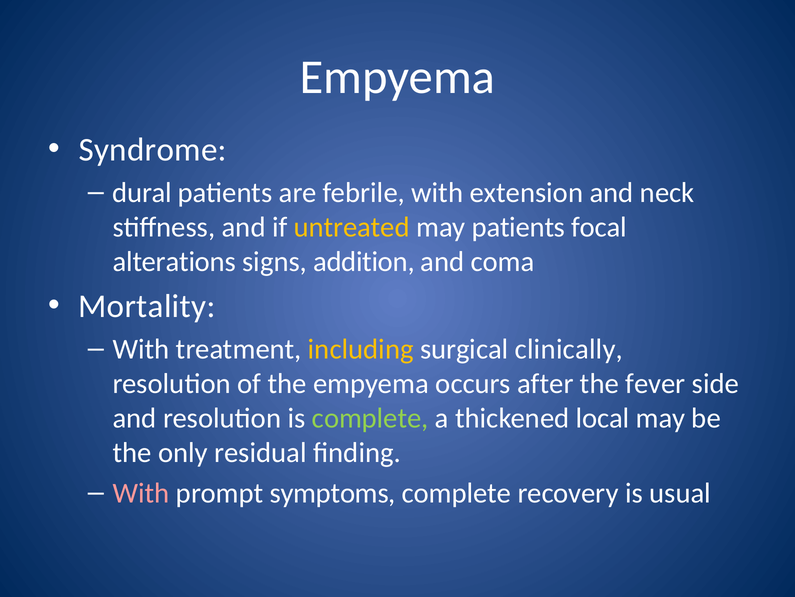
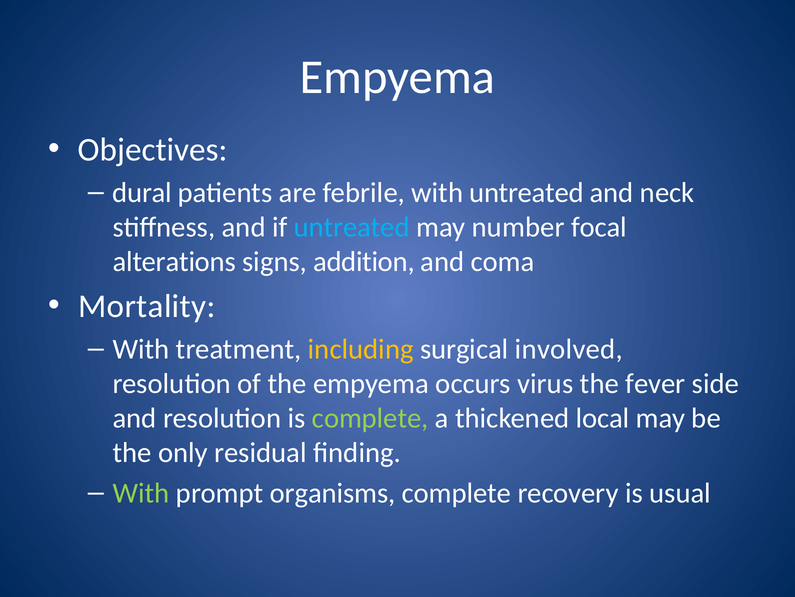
Syndrome: Syndrome -> Objectives (153, 149)
with extension: extension -> untreated (527, 192)
untreated colour: yellow -> light blue (352, 227)
may patients: patients -> number (518, 227)
clinically: clinically -> involved (569, 349)
after: after -> virus (545, 383)
With colour: pink -> light green (141, 493)
symptoms: symptoms -> organisms (333, 493)
